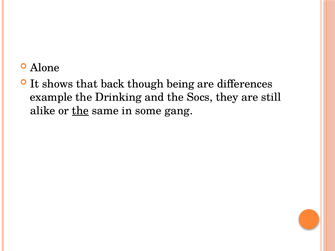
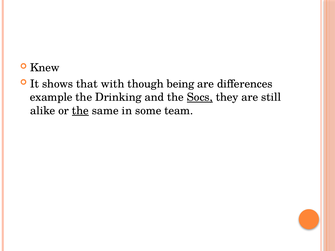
Alone: Alone -> Knew (45, 68)
back: back -> with (113, 84)
Socs underline: none -> present (200, 97)
gang: gang -> team (179, 111)
